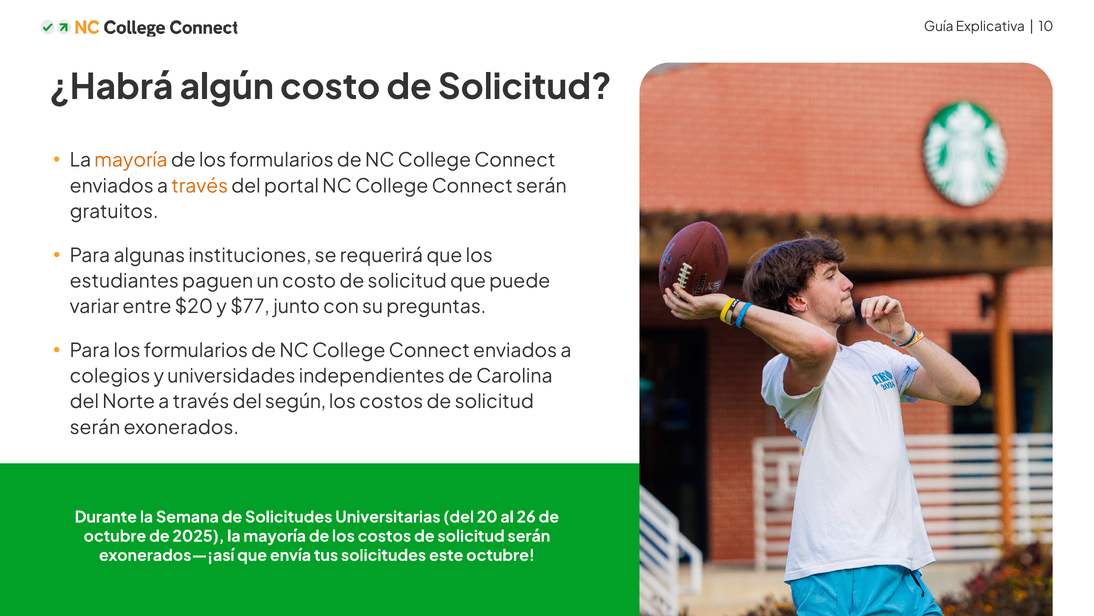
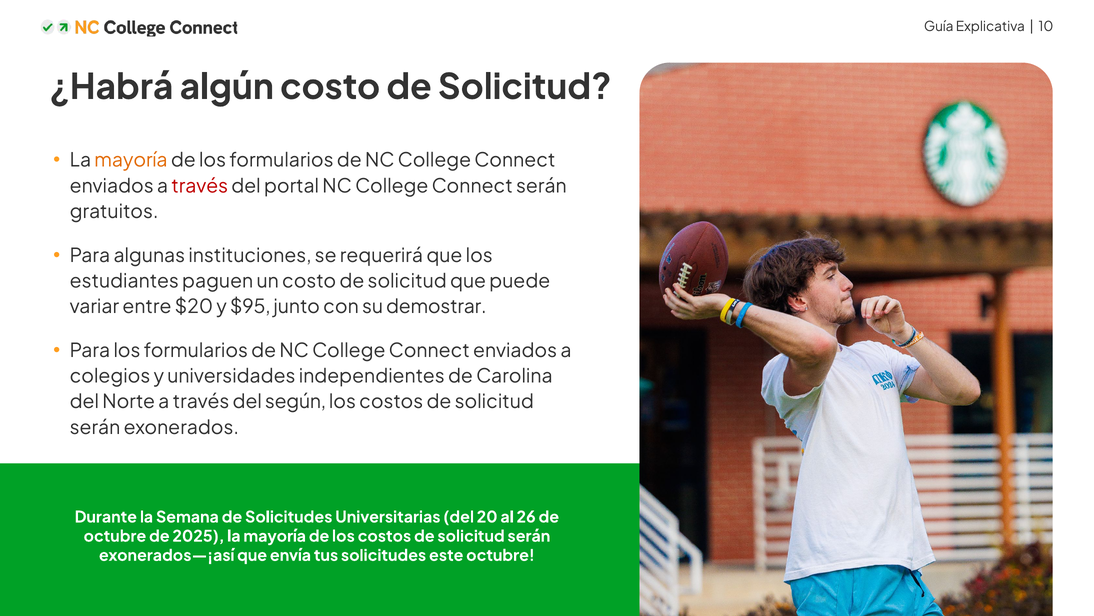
través colour: orange -> red (200, 186)
$77: $77 -> $95 (250, 307)
preguntas: preguntas -> demostrar (436, 307)
